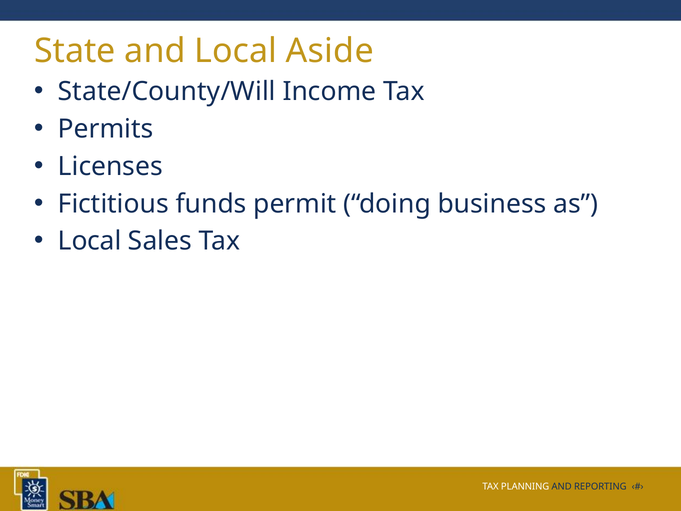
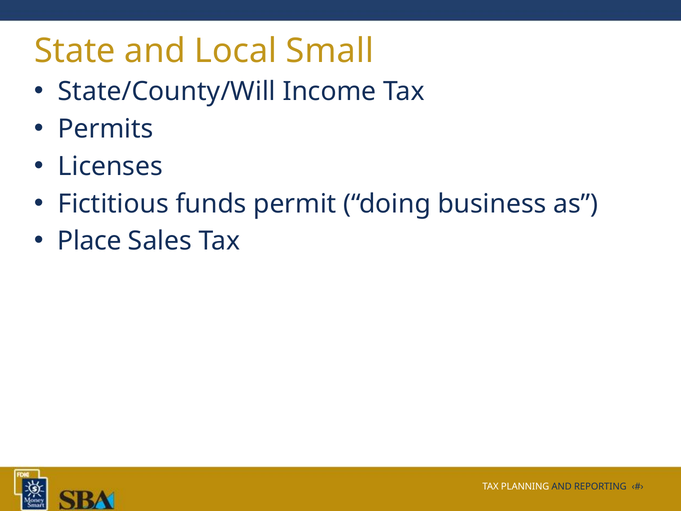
Aside: Aside -> Small (330, 51)
Local: Local -> Place (90, 241)
